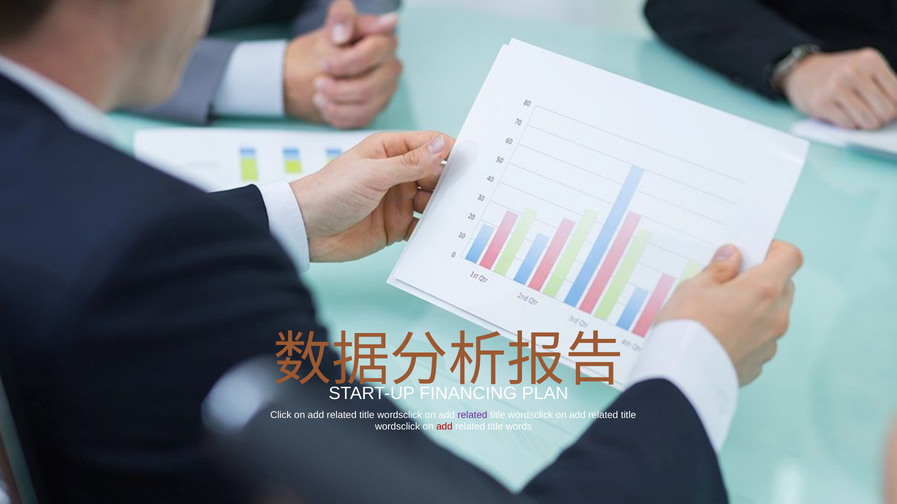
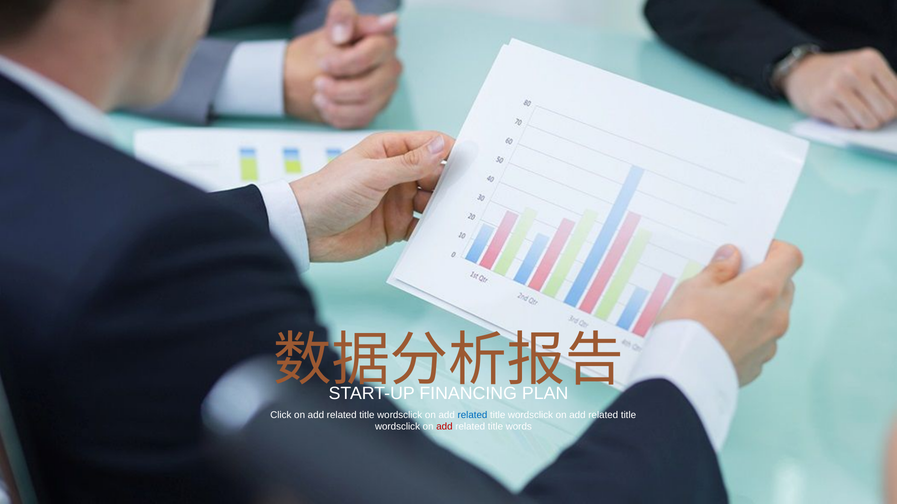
related colour: purple -> blue (472, 416)
